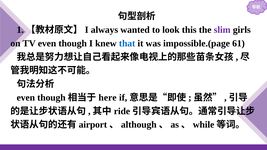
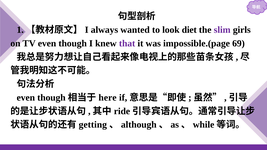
this: this -> diet (189, 30)
that colour: blue -> purple (127, 43)
61: 61 -> 69 (239, 43)
airport: airport -> getting (93, 125)
